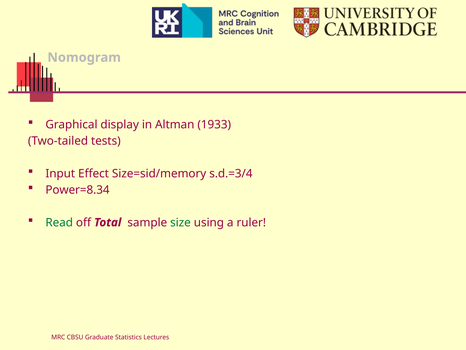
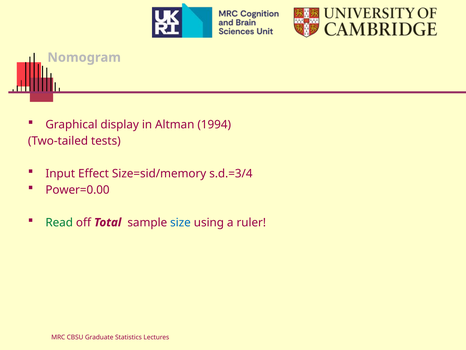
1933: 1933 -> 1994 (214, 124)
Power=8.34: Power=8.34 -> Power=0.00 (78, 190)
size colour: green -> blue (180, 222)
